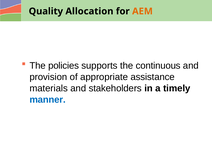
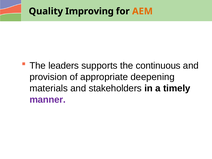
Allocation: Allocation -> Improving (90, 11)
policies: policies -> leaders (64, 66)
assistance: assistance -> deepening (153, 77)
manner colour: blue -> purple (48, 100)
